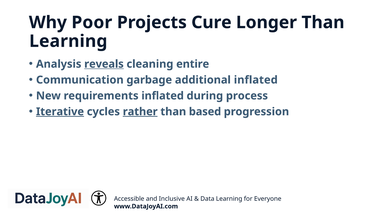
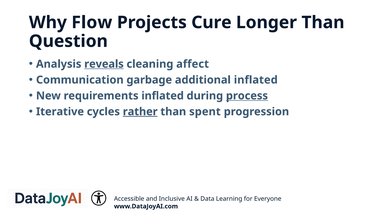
Poor: Poor -> Flow (92, 22)
Learning: Learning -> Question (68, 41)
entire: entire -> affect (193, 64)
process underline: none -> present (247, 96)
Iterative underline: present -> none (60, 112)
based: based -> spent (205, 112)
